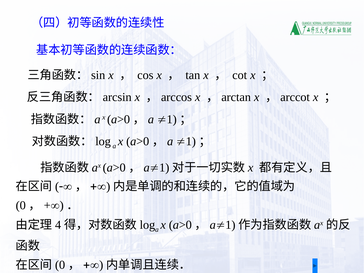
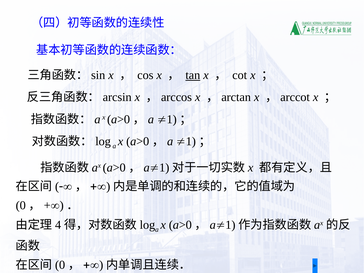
tan underline: none -> present (193, 75)
